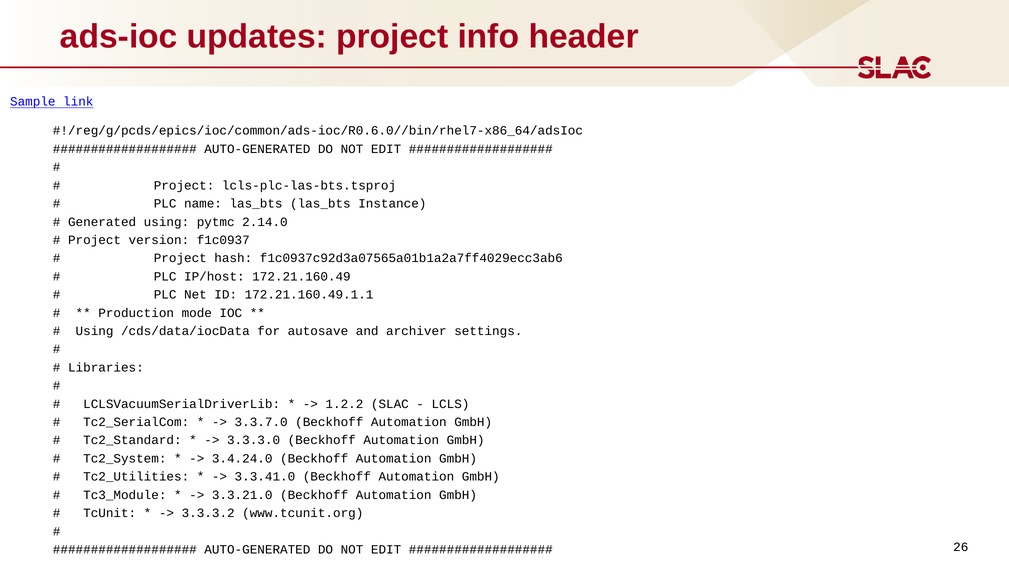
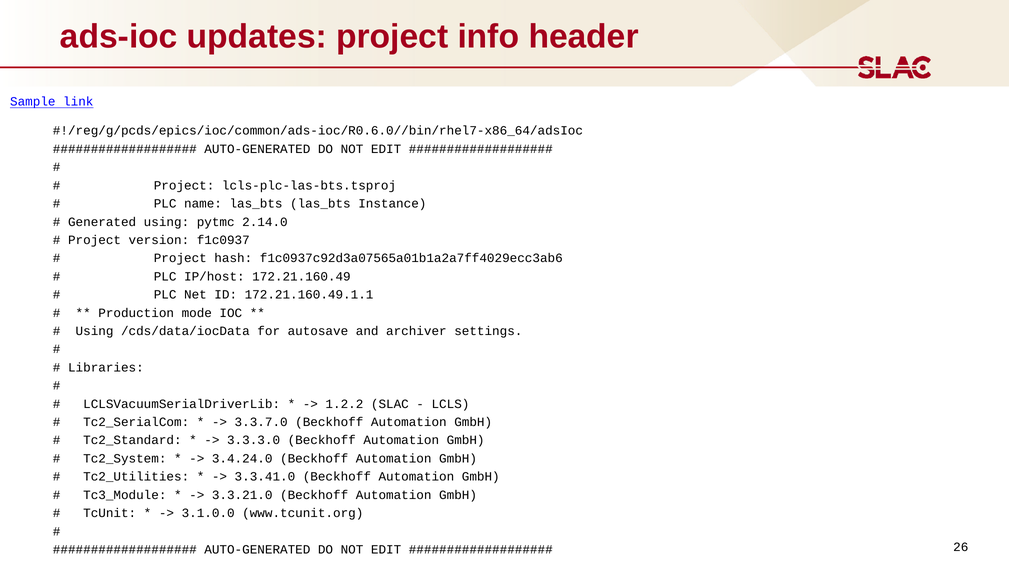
3.3.3.2: 3.3.3.2 -> 3.1.0.0 (208, 513)
